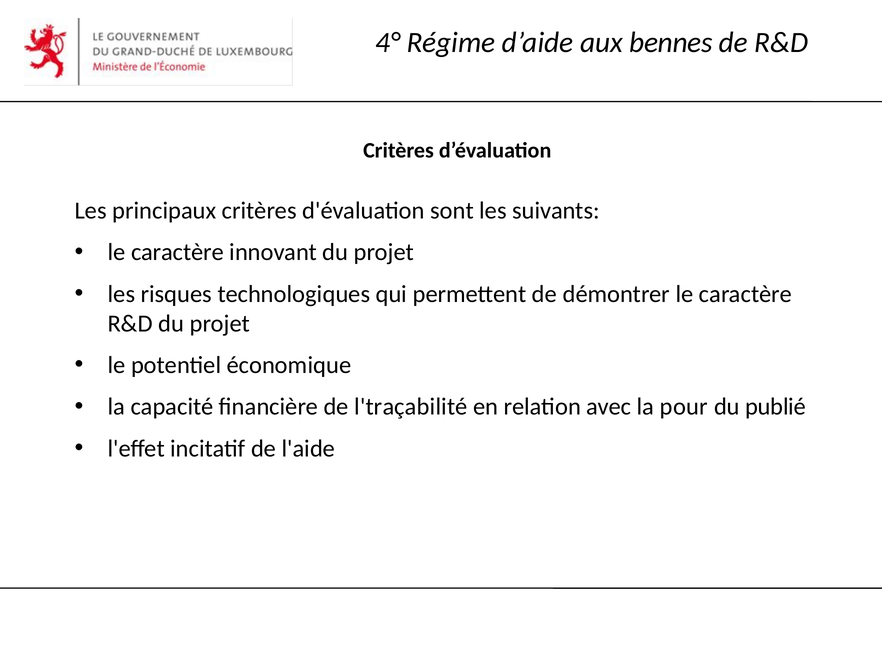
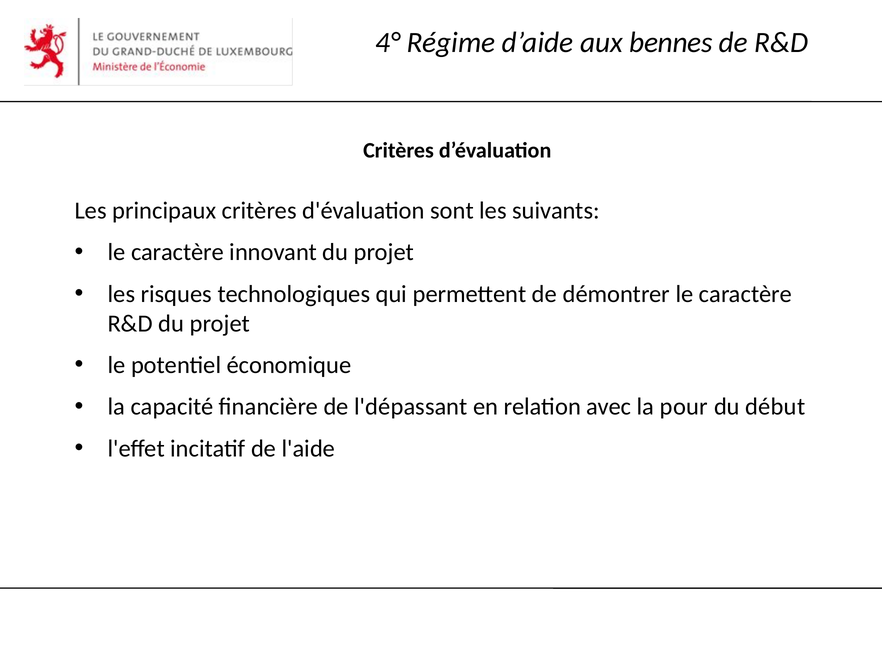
l'traçabilité: l'traçabilité -> l'dépassant (411, 407)
publié: publié -> début (775, 407)
